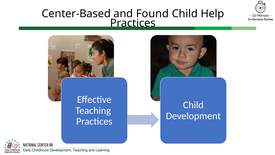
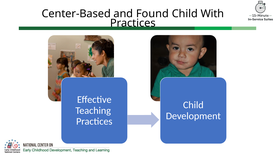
Help: Help -> With (212, 14)
